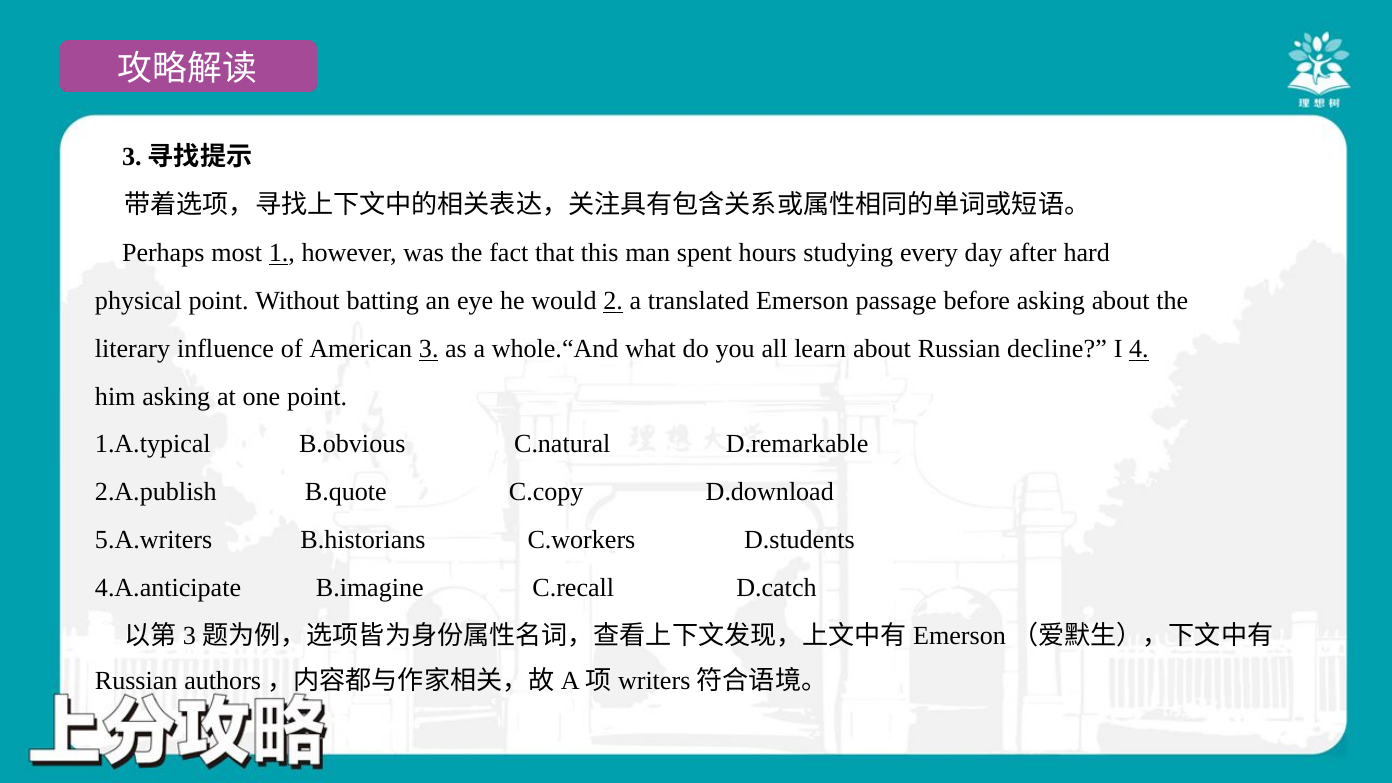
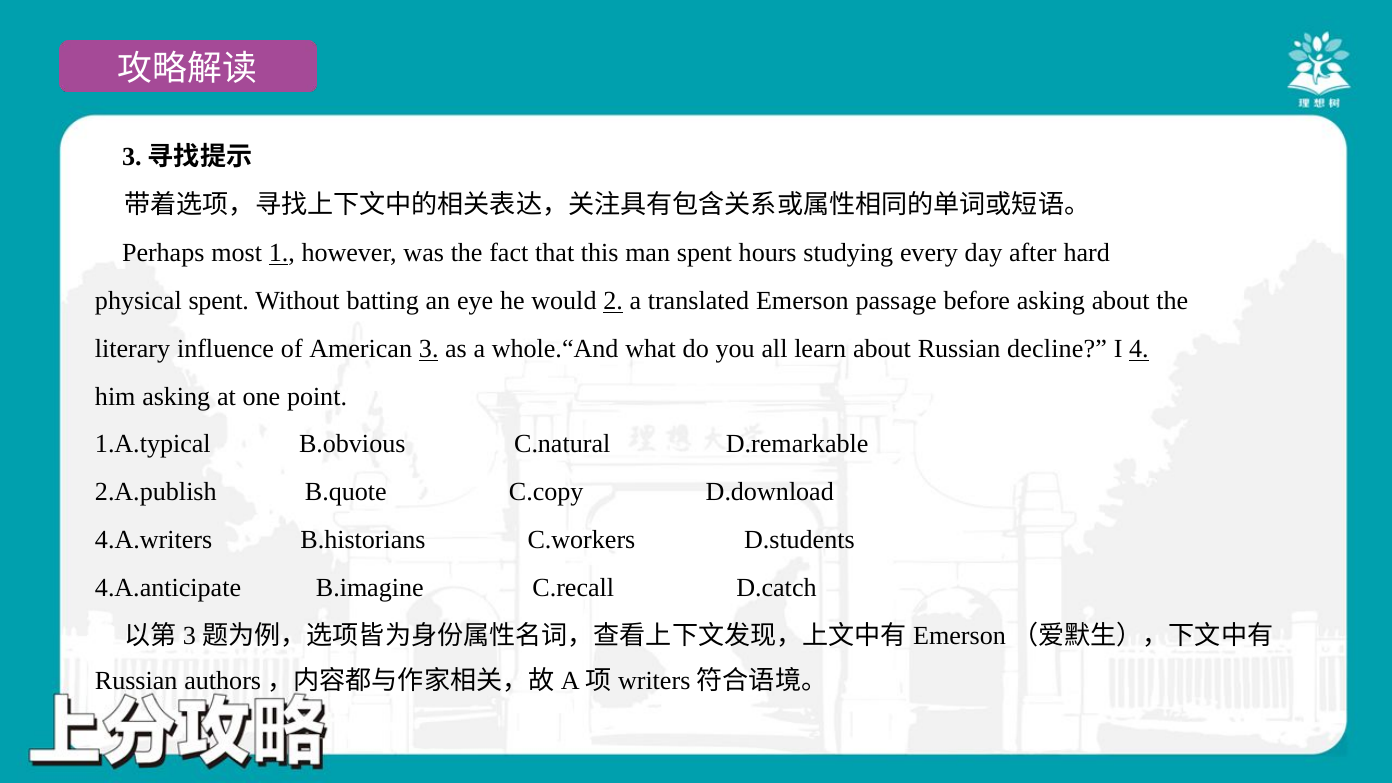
physical point: point -> spent (219, 301)
5.A.writers: 5.A.writers -> 4.A.writers (154, 540)
